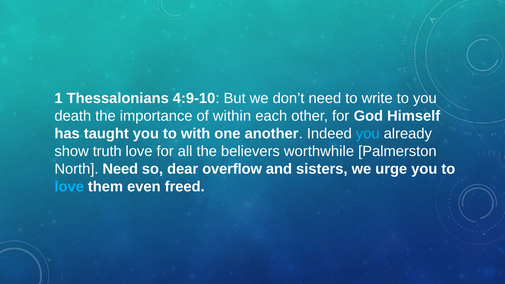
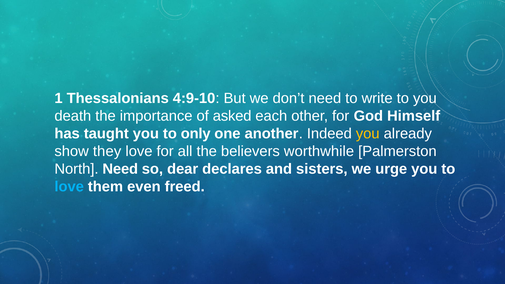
within: within -> asked (232, 116)
with: with -> only (196, 134)
you colour: light blue -> yellow (368, 134)
truth: truth -> they (107, 151)
overflow: overflow -> declares (232, 169)
